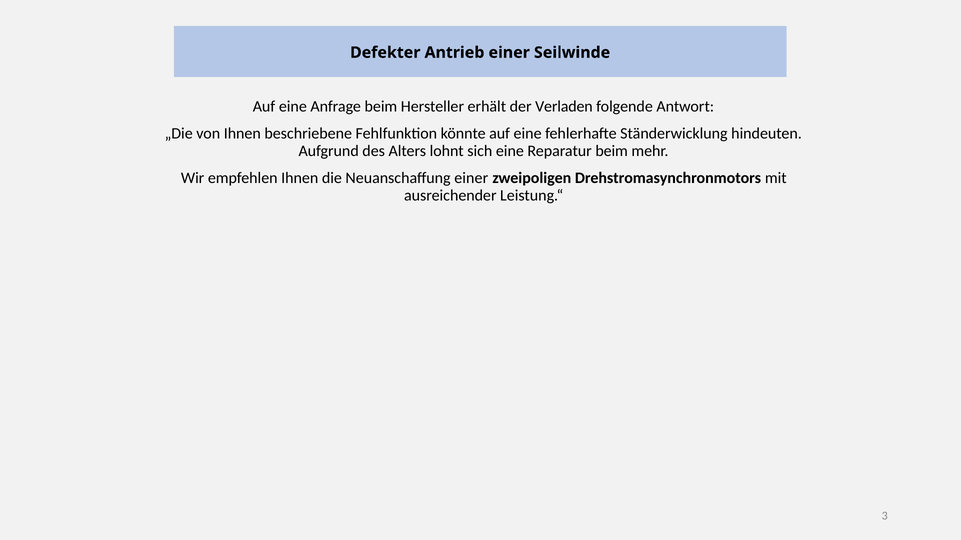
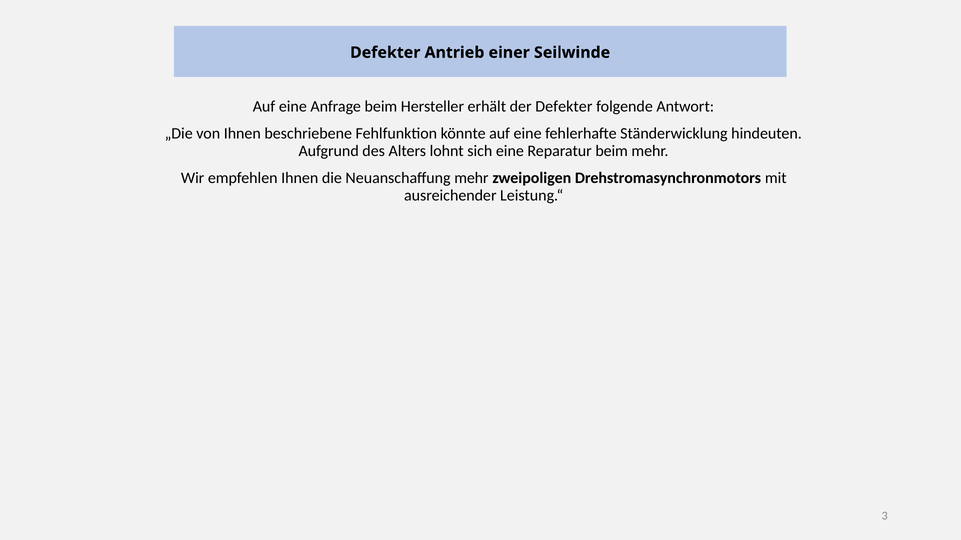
der Verladen: Verladen -> Defekter (564, 106)
Neuanschaffung einer: einer -> mehr (471, 178)
